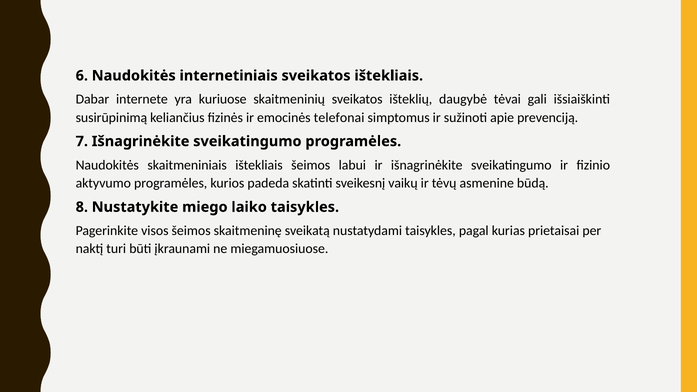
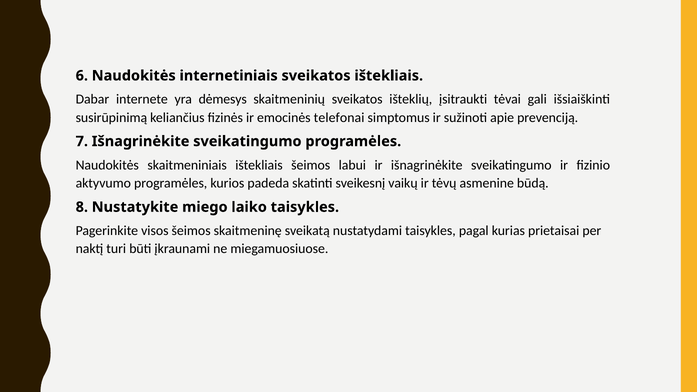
kuriuose: kuriuose -> dėmesys (223, 99)
daugybė: daugybė -> įsitraukti (463, 99)
